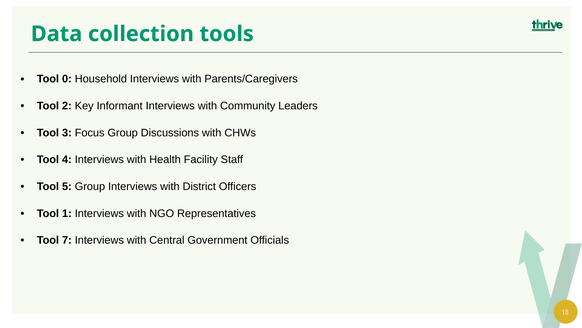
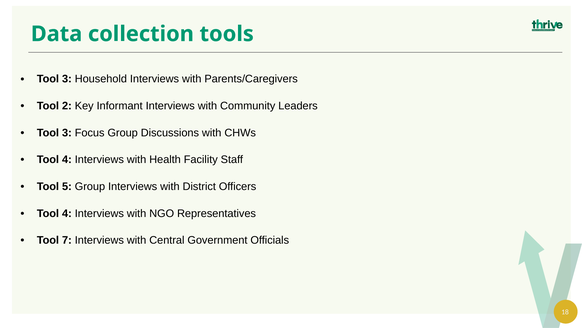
0: 0 -> 3 (67, 79)
1: 1 -> 4 (67, 213)
